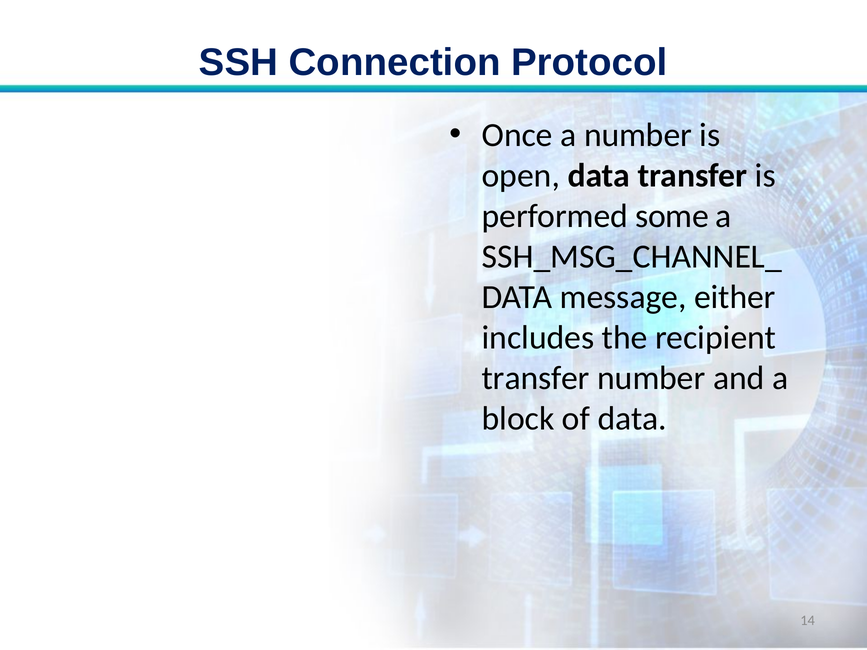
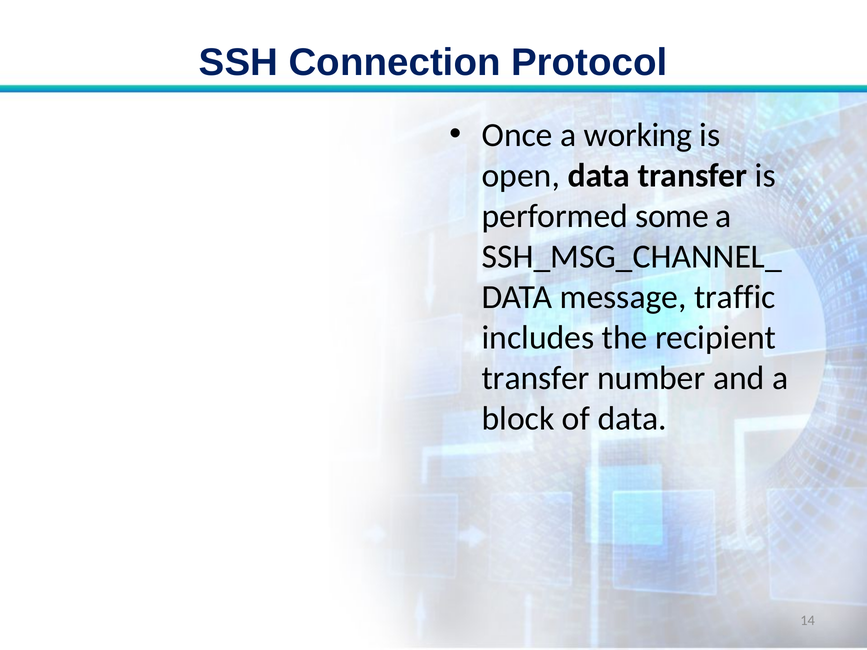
a number: number -> working (638, 135)
either: either -> traffic (735, 297)
